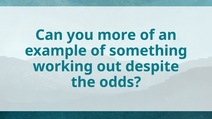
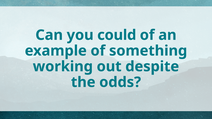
more: more -> could (117, 35)
